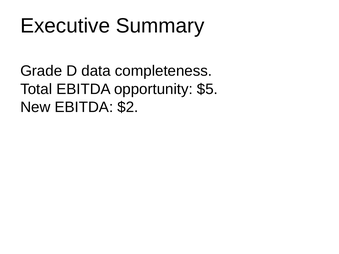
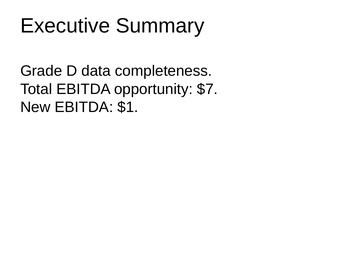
$5: $5 -> $7 (207, 89)
$2: $2 -> $1 (128, 107)
